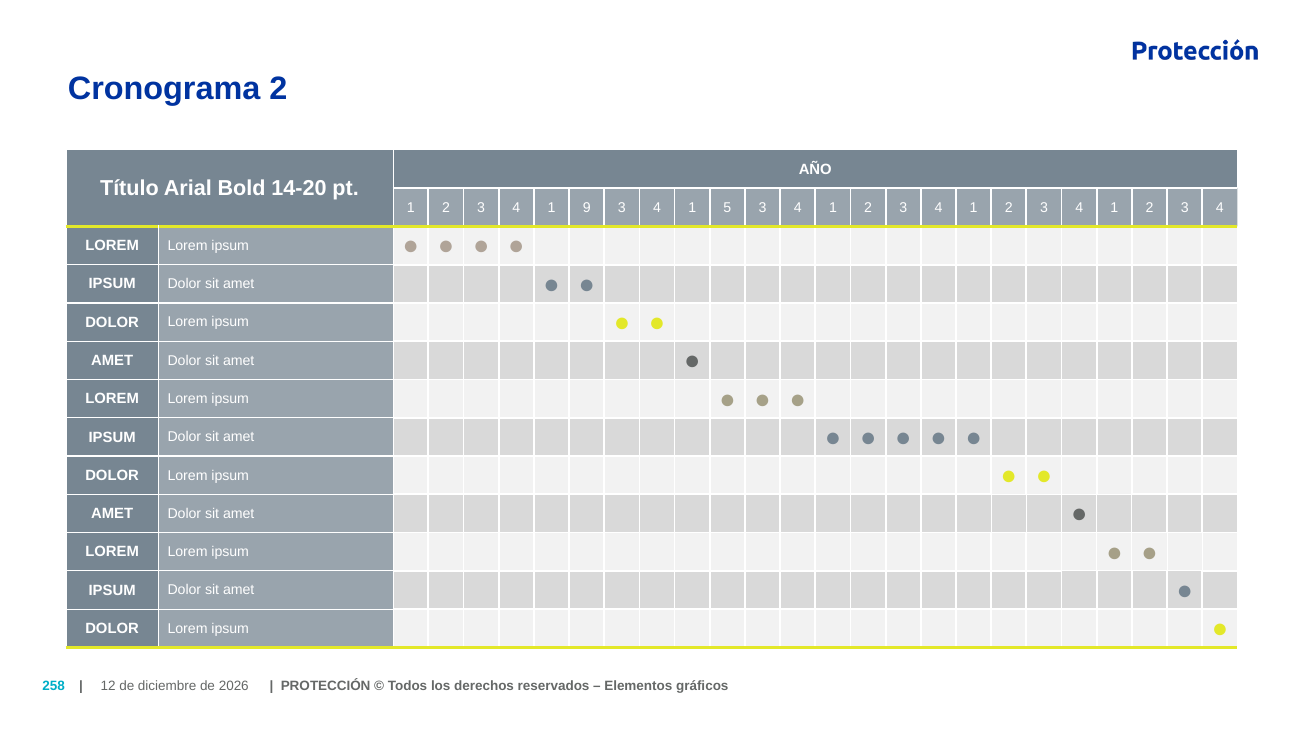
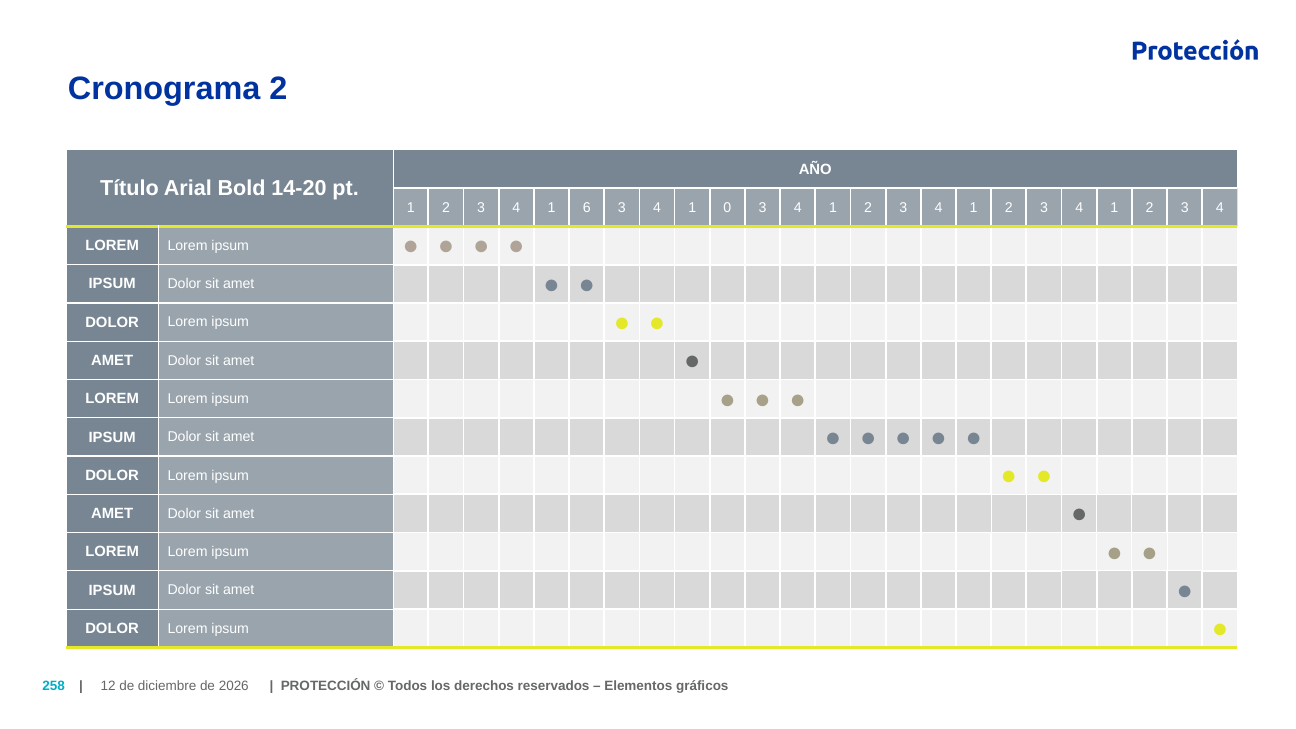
9: 9 -> 6 (587, 208)
5: 5 -> 0 (727, 208)
